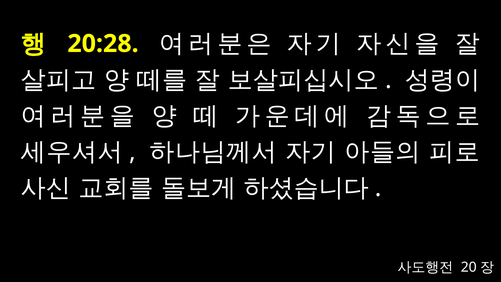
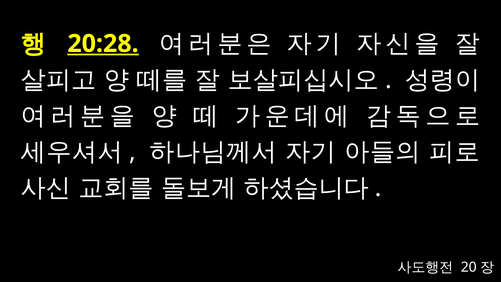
20:28 underline: none -> present (103, 44)
